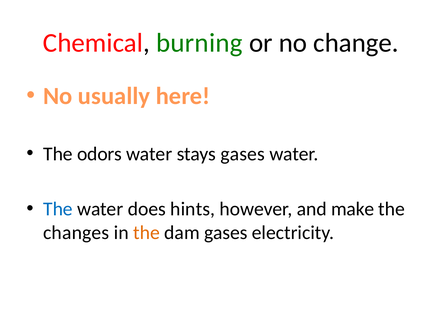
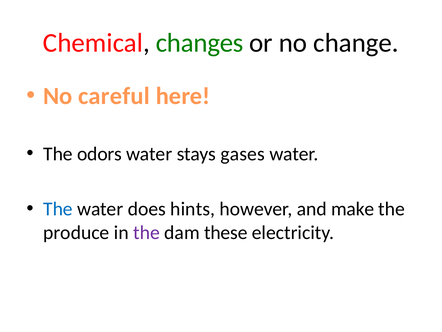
burning: burning -> changes (200, 43)
usually: usually -> careful (114, 96)
changes: changes -> produce (76, 232)
the colour: orange -> purple (146, 232)
dam gases: gases -> these (226, 232)
